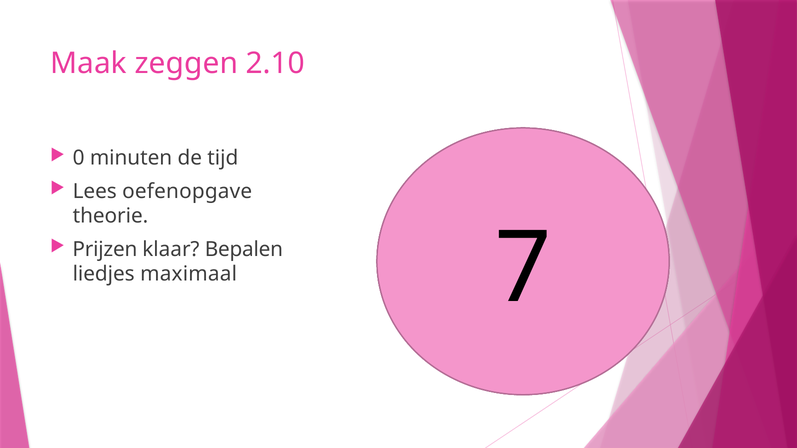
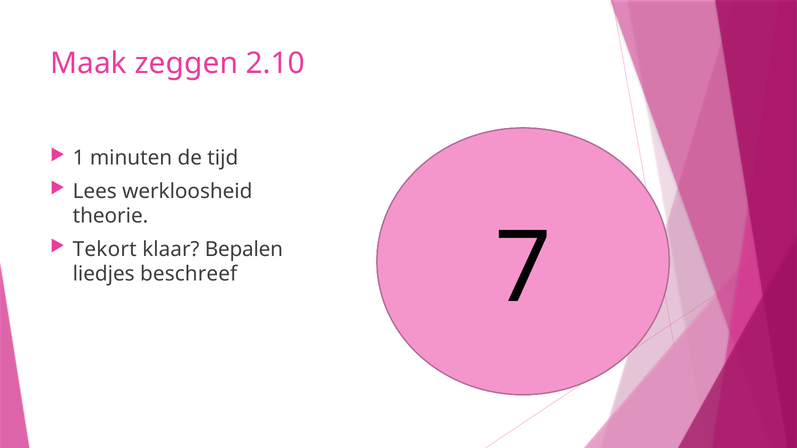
0: 0 -> 1 (79, 158)
oefenopgave: oefenopgave -> werkloosheid (187, 191)
Prijzen: Prijzen -> Tekort (105, 249)
maximaal: maximaal -> beschreef (189, 274)
